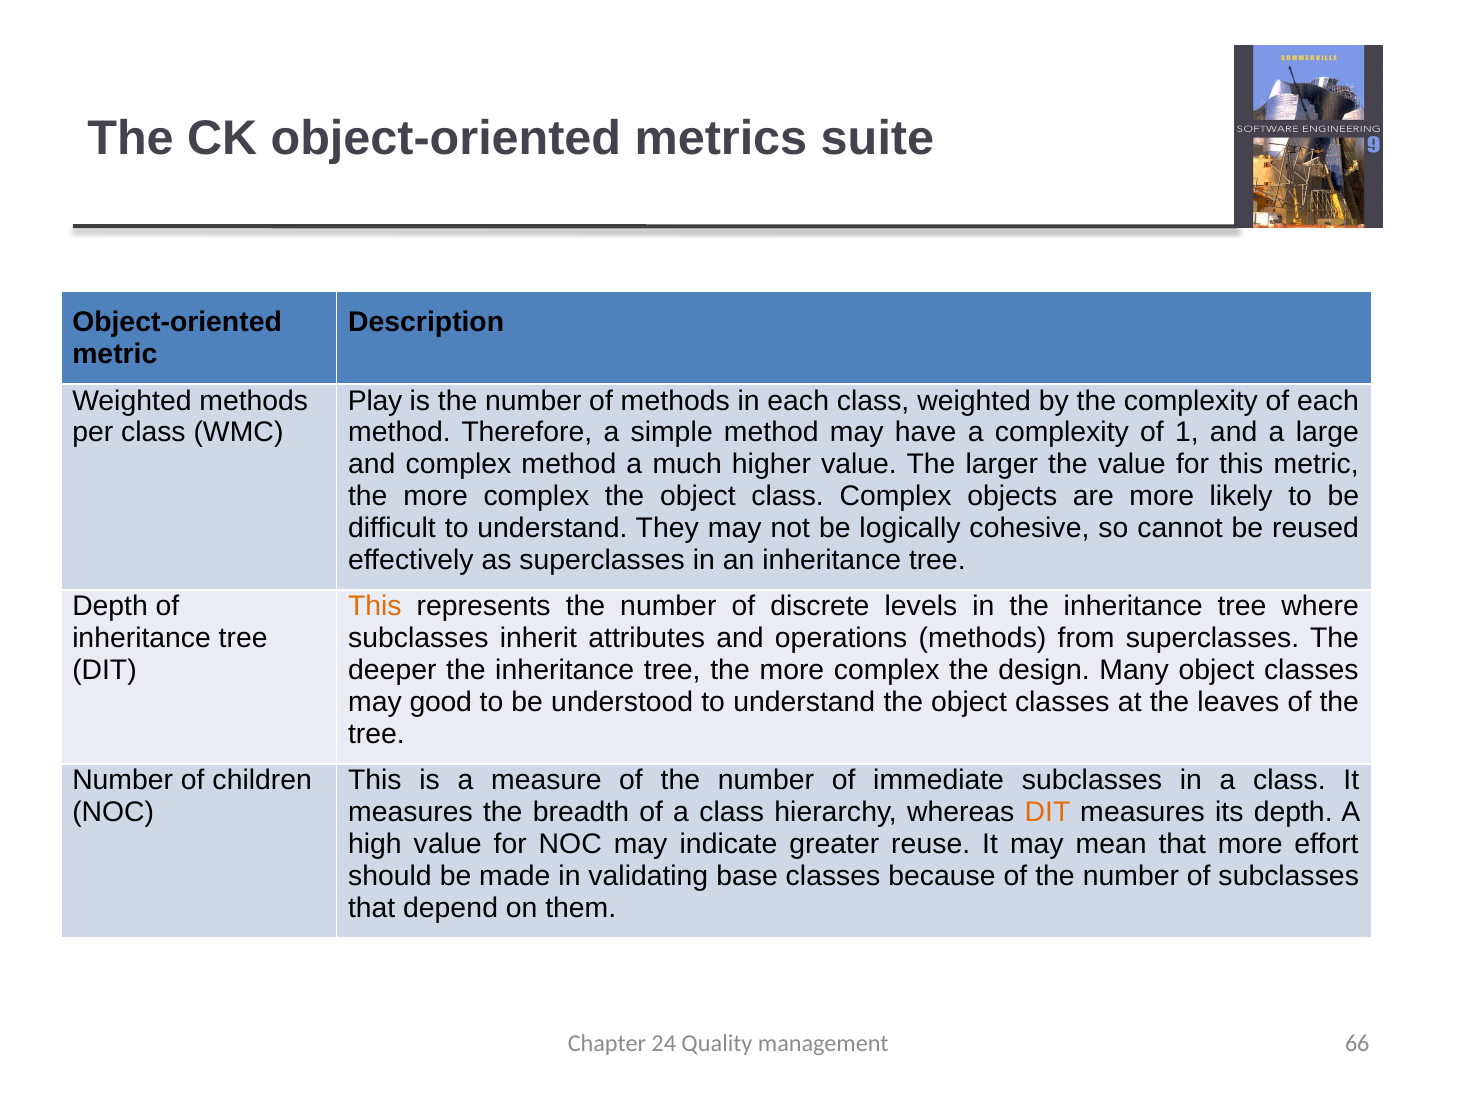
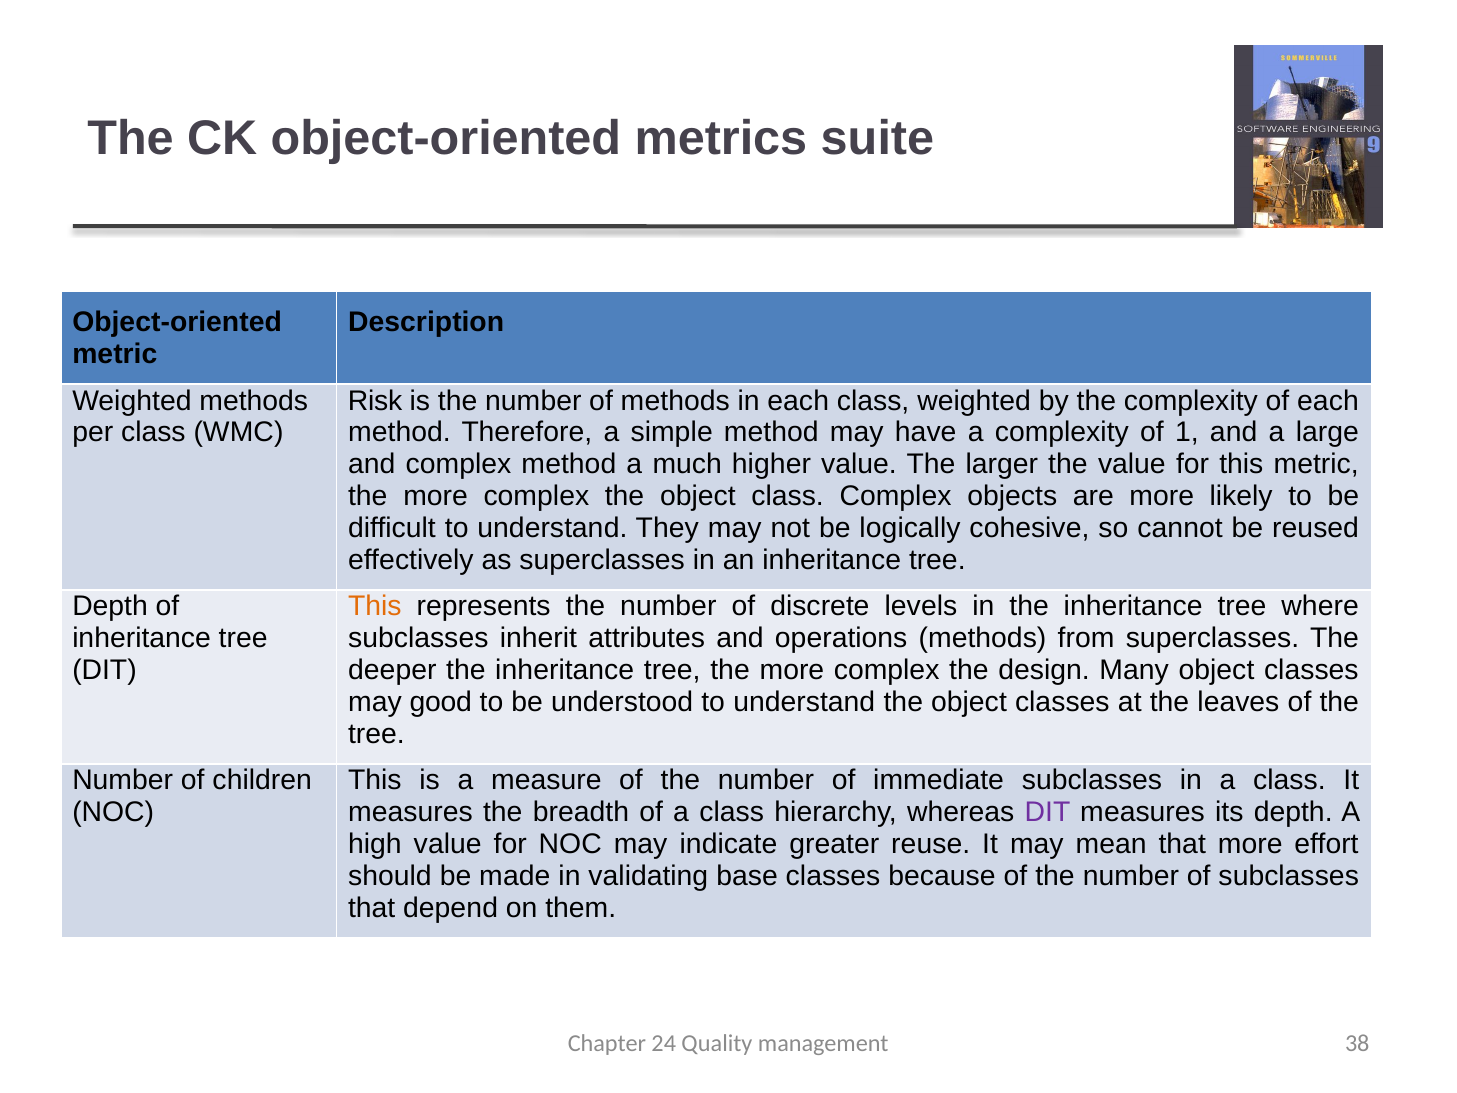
Play: Play -> Risk (375, 401)
DIT colour: orange -> purple (1047, 812)
66: 66 -> 38 (1357, 1043)
